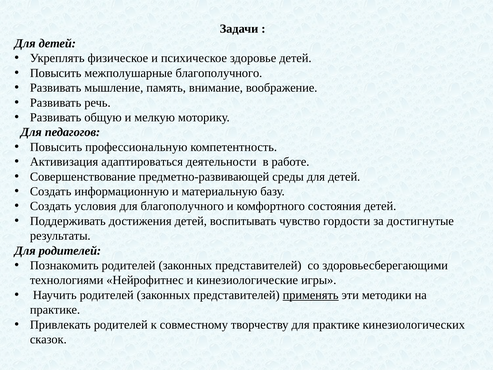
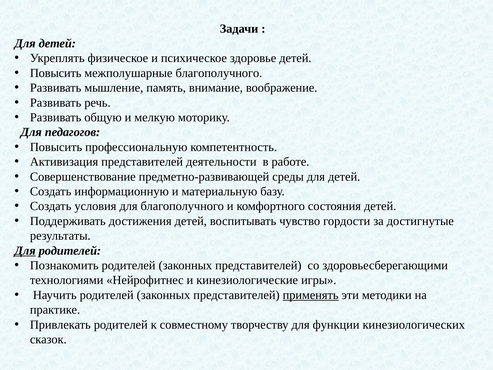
Активизация адаптироваться: адаптироваться -> представителей (142, 162)
Для underline: none -> present (25, 250)
для практике: практике -> функции (336, 324)
